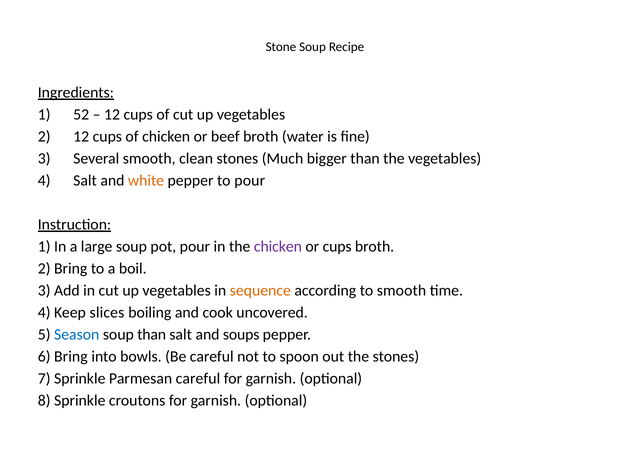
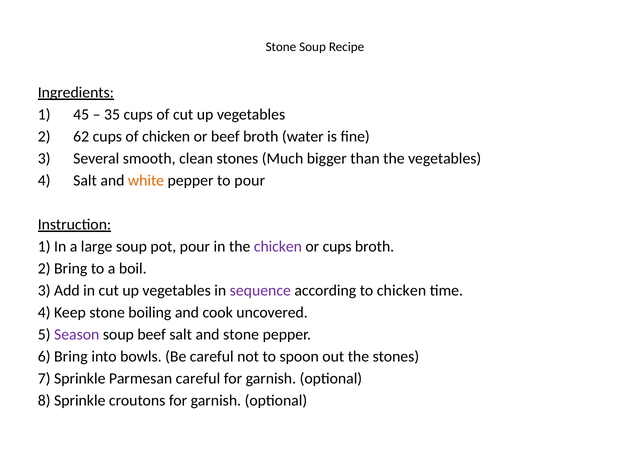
52: 52 -> 45 (81, 115)
12: 12 -> 35 (112, 115)
2 12: 12 -> 62 (81, 137)
sequence colour: orange -> purple (260, 291)
to smooth: smooth -> chicken (401, 291)
Keep slices: slices -> stone (107, 313)
Season colour: blue -> purple (77, 335)
soup than: than -> beef (152, 335)
and soups: soups -> stone (241, 335)
